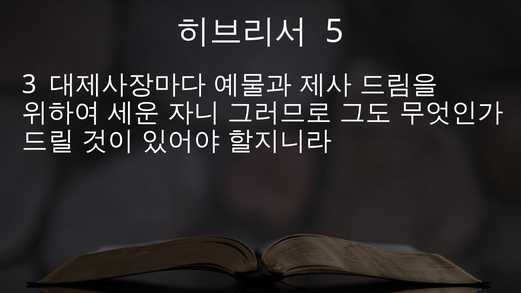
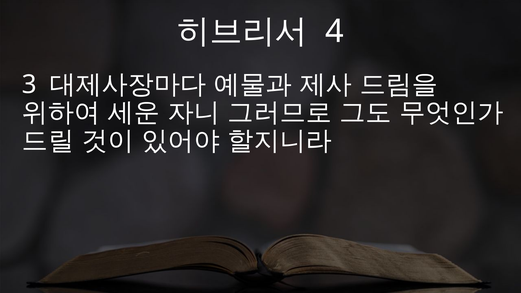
5: 5 -> 4 (334, 31)
